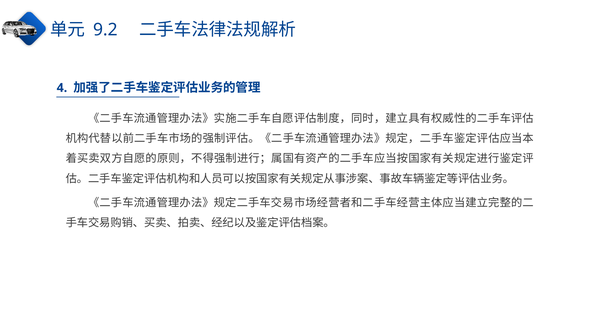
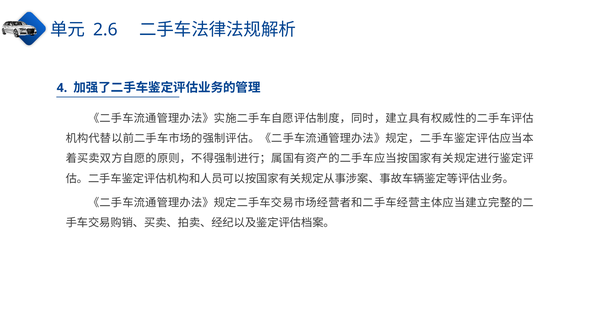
9.2: 9.2 -> 2.6 (105, 30)
